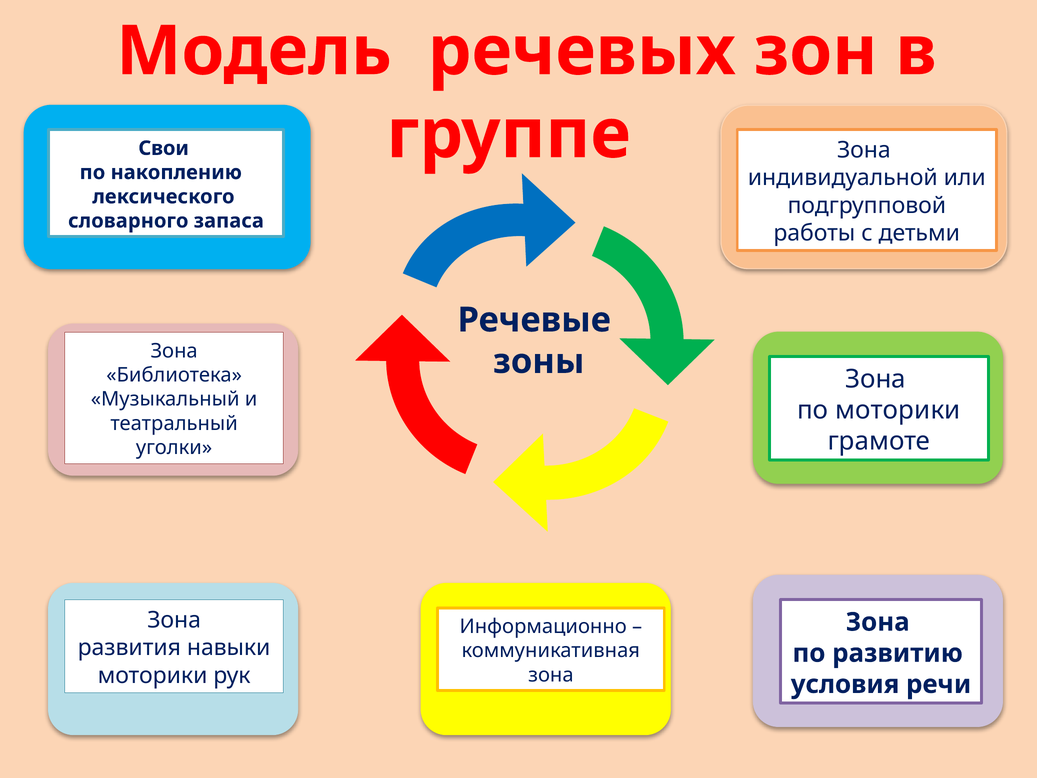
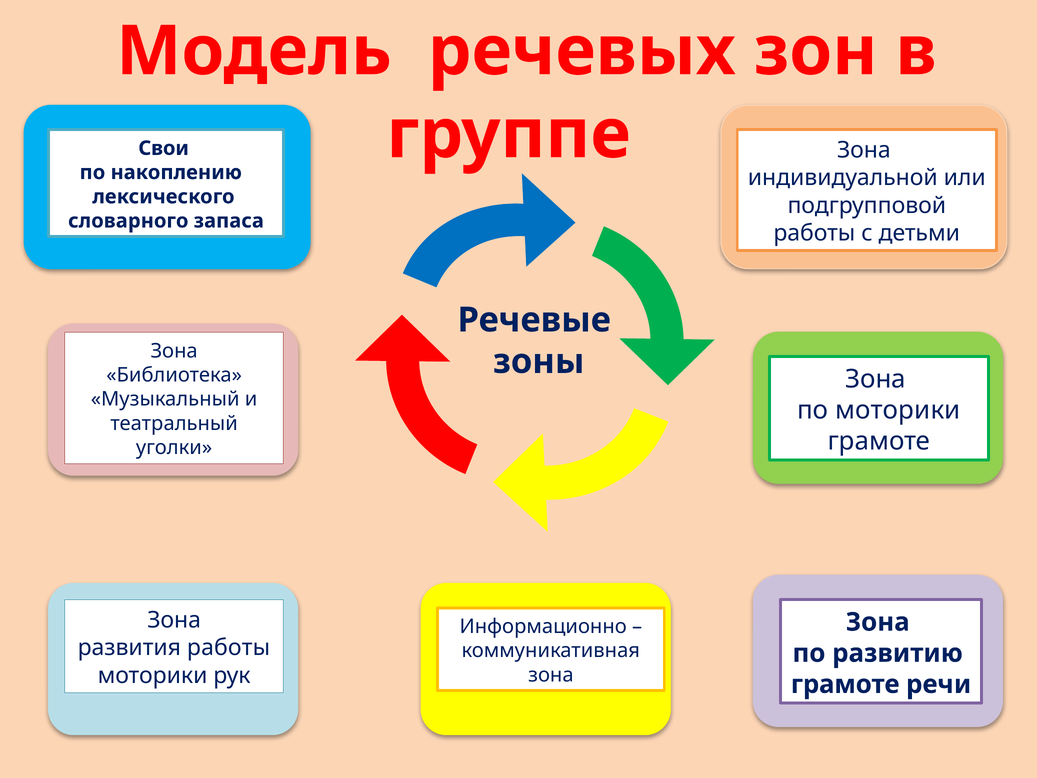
развития навыки: навыки -> работы (229, 648)
условия: условия -> грамоте (845, 684)
